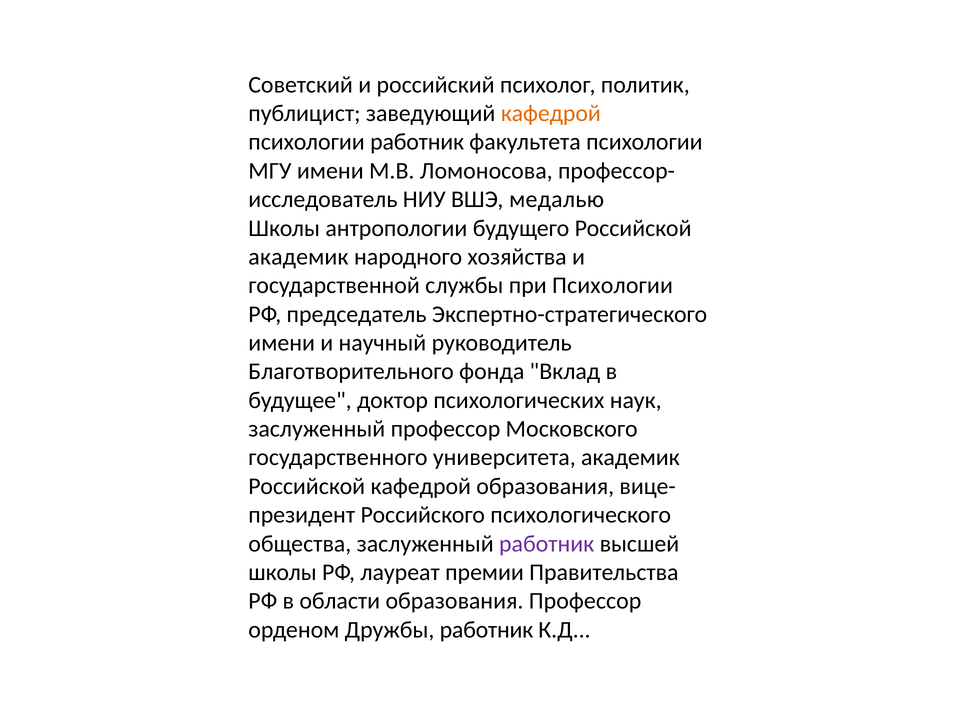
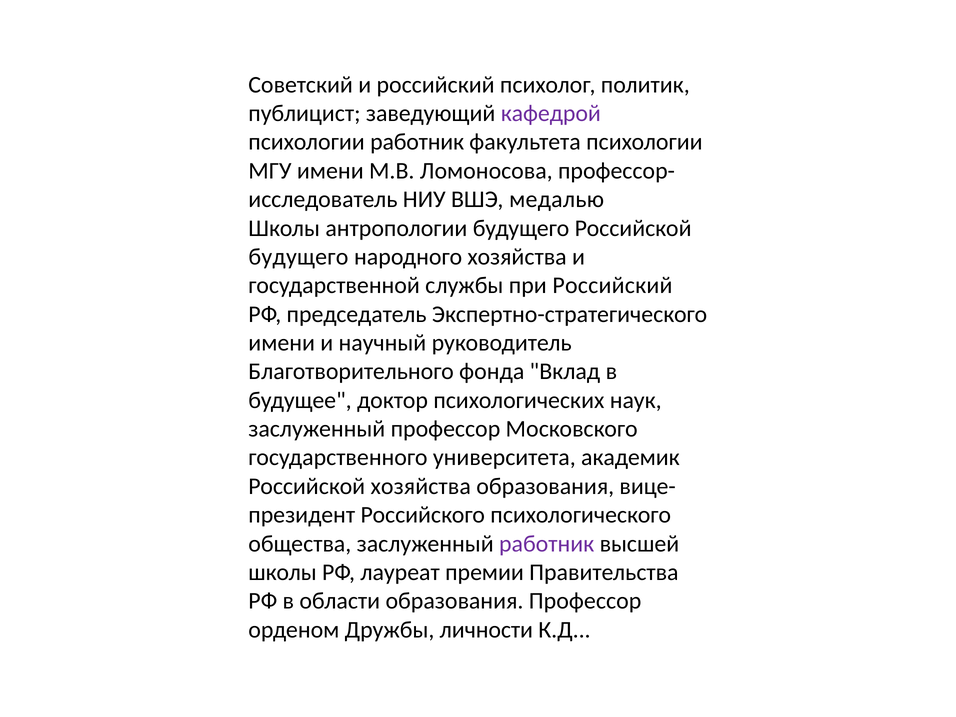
кафедрой colour: orange -> purple (551, 113)
академик: академик -> будущего (298, 257)
при Психологии: Психологии -> Российский (612, 286)
Российской кафедрой: кафедрой -> хозяйства (421, 486)
Дружбы работник: работник -> личности (486, 630)
